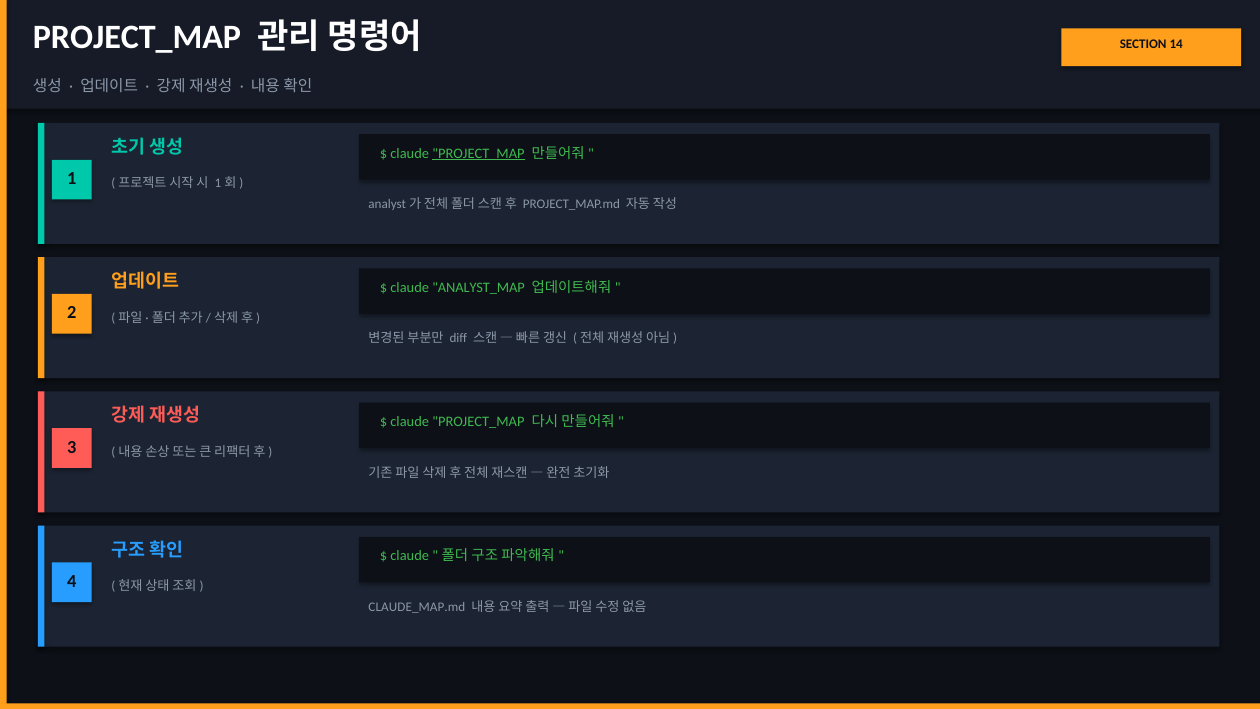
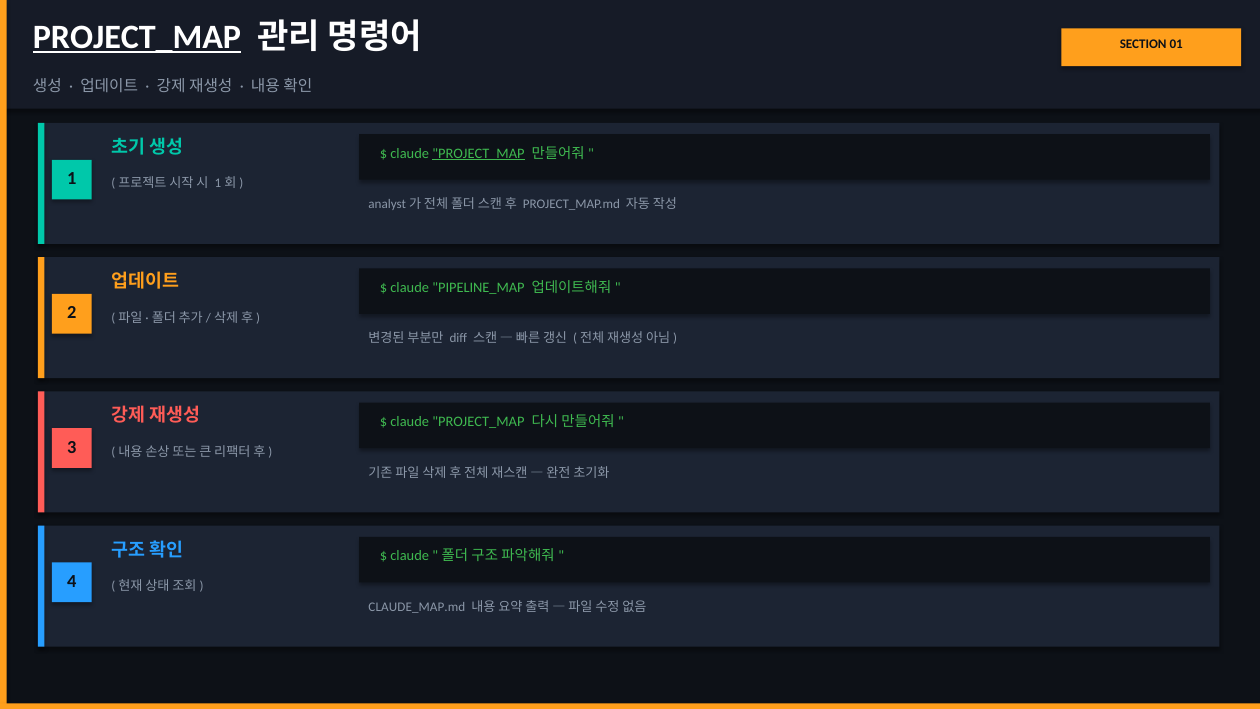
PROJECT_MAP underline: none -> present (137, 37)
14: 14 -> 01 (1176, 44)
ANALYST_MAP: ANALYST_MAP -> PIPELINE_MAP (478, 287)
